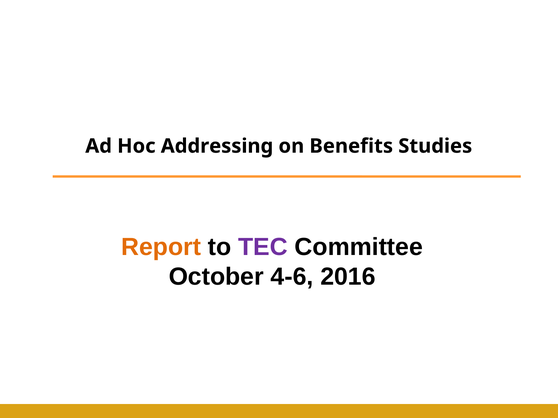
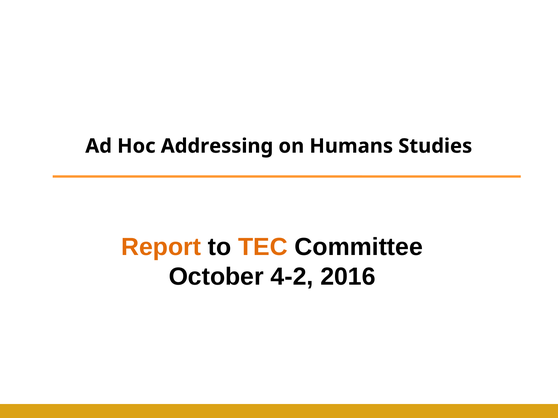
Benefits: Benefits -> Humans (351, 146)
TEC colour: purple -> orange (263, 247)
4-6: 4-6 -> 4-2 (292, 277)
